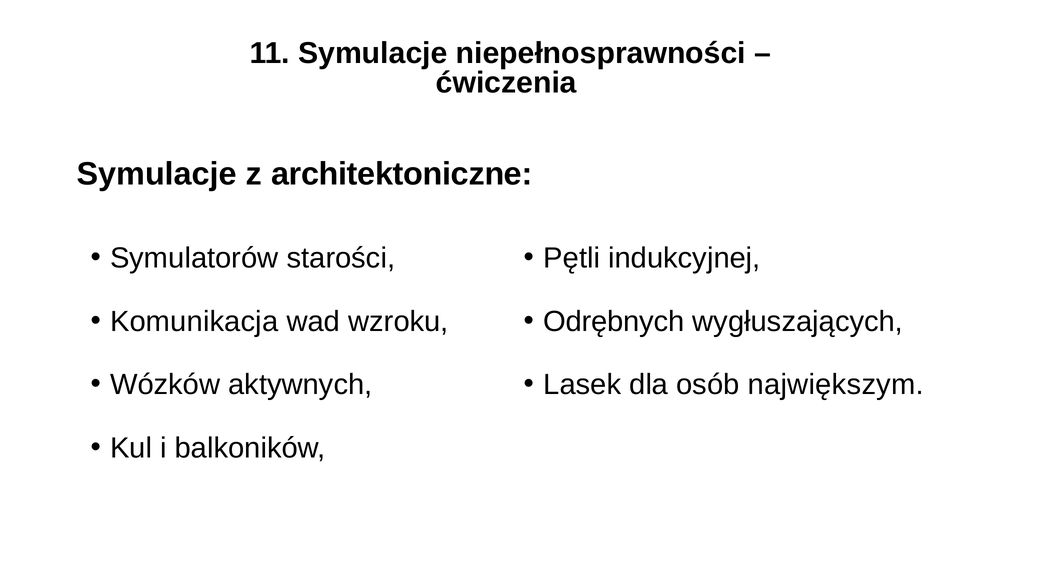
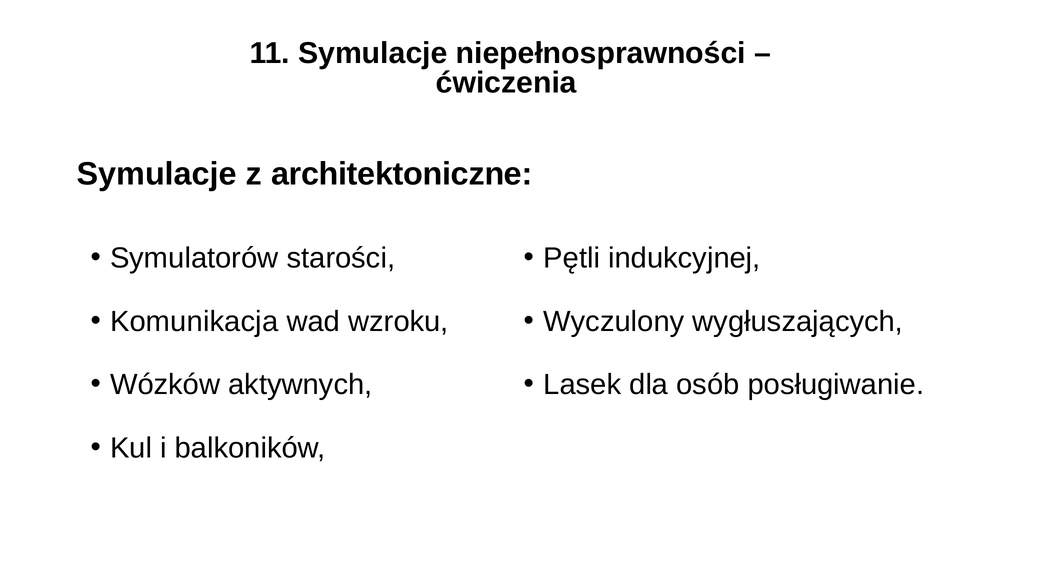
Odrębnych: Odrębnych -> Wyczulony (614, 322)
największym: największym -> posługiwanie (836, 385)
